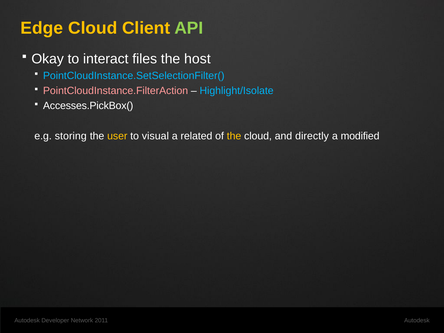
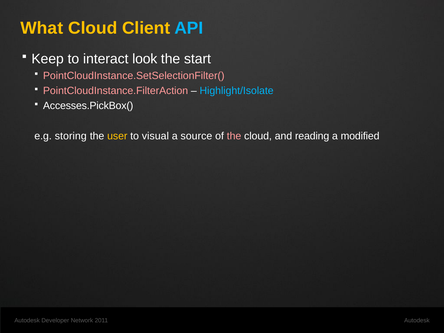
Edge: Edge -> What (42, 28)
API colour: light green -> light blue (189, 28)
Okay: Okay -> Keep (48, 59)
files: files -> look (145, 59)
host: host -> start (197, 59)
PointCloudInstance.SetSelectionFilter( colour: light blue -> pink (134, 76)
related: related -> source (196, 136)
the colour: yellow -> pink (234, 136)
directly: directly -> reading (312, 136)
